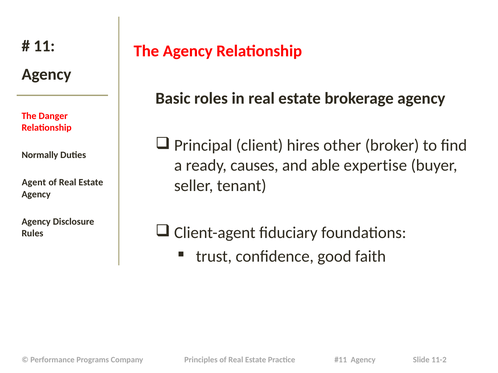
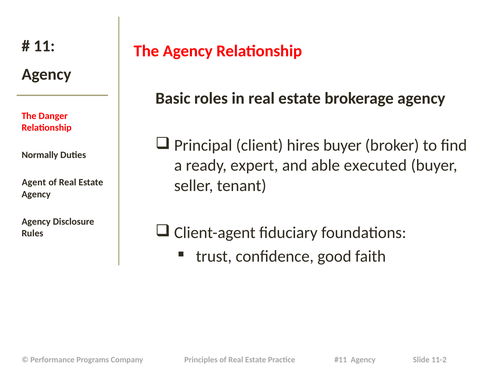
hires other: other -> buyer (342, 145)
causes: causes -> expert (254, 166)
expertise: expertise -> executed (375, 166)
